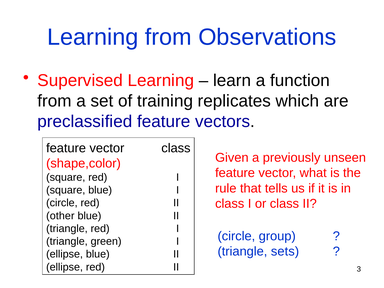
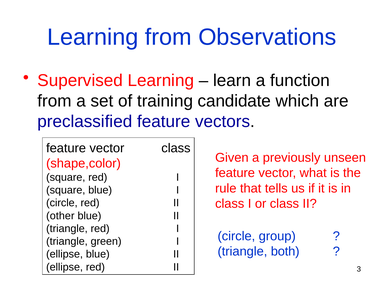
replicates: replicates -> candidate (234, 101)
sets: sets -> both (285, 251)
